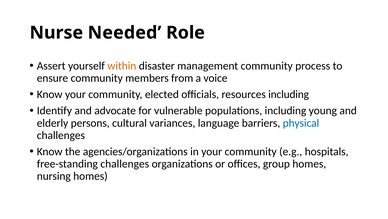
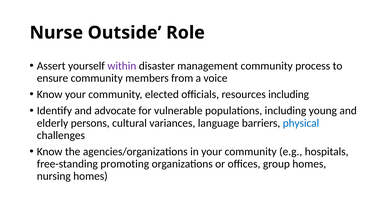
Needed: Needed -> Outside (125, 33)
within colour: orange -> purple (122, 66)
free-standing challenges: challenges -> promoting (125, 163)
